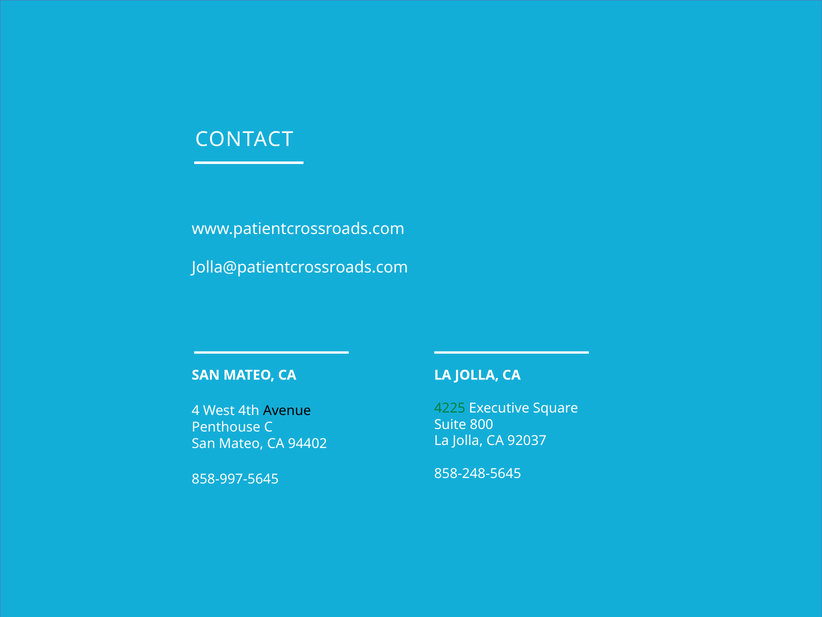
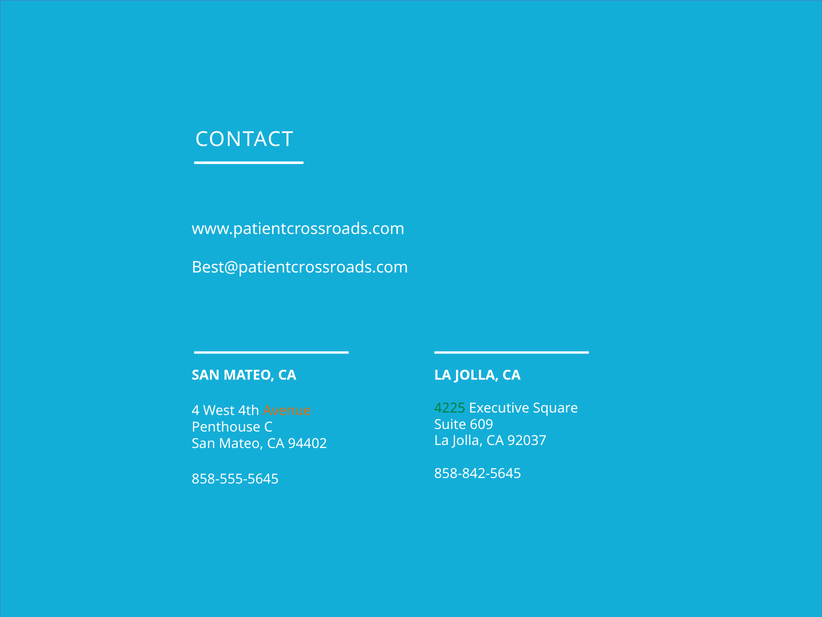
Jolla@patientcrossroads.com: Jolla@patientcrossroads.com -> Best@patientcrossroads.com (300, 267)
Avenue colour: black -> orange (287, 410)
800: 800 -> 609 (482, 424)
858-248-5645: 858-248-5645 -> 858-842-5645 (478, 473)
858-997-5645: 858-997-5645 -> 858-555-5645 (235, 479)
